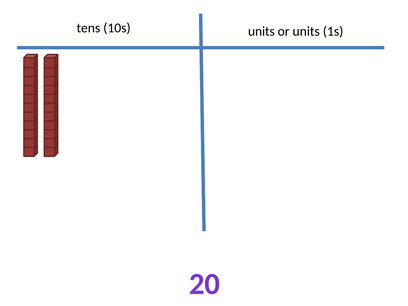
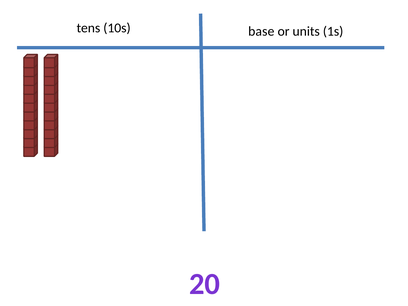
10s units: units -> base (261, 32)
